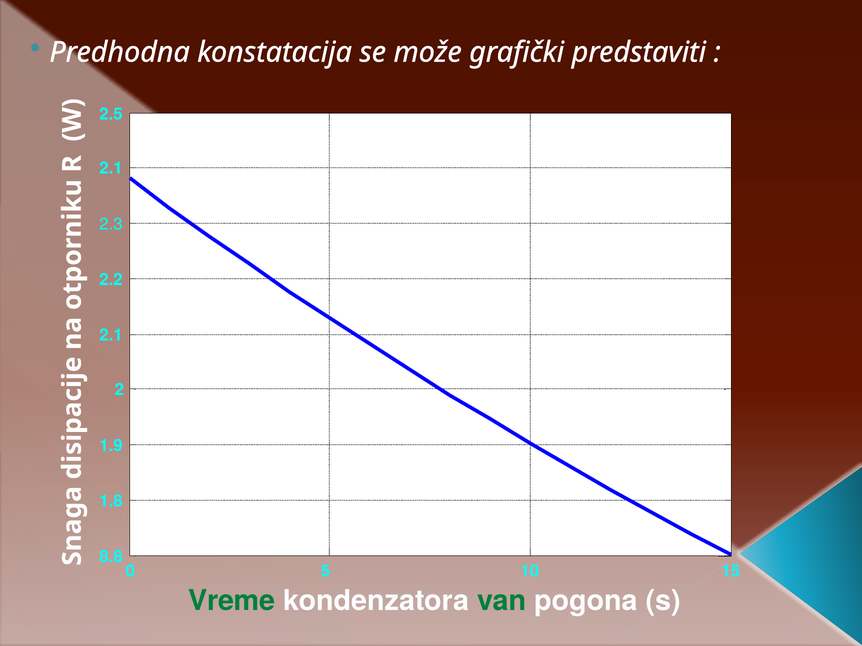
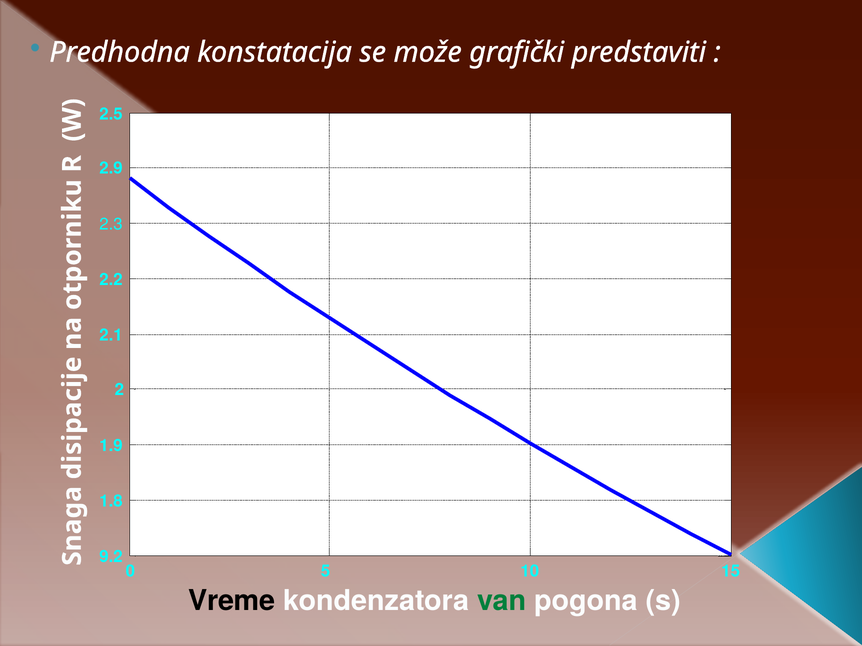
2.1: 2.1 -> 2.9 (111, 169)
8.8: 8.8 -> 9.2 (111, 557)
Vreme colour: green -> black (232, 601)
